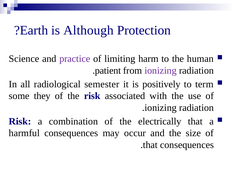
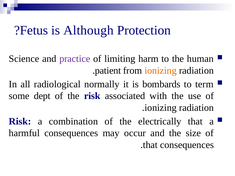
Earth: Earth -> Fetus (34, 30)
ionizing colour: purple -> orange (161, 71)
semester: semester -> normally (102, 84)
positively: positively -> bombards (161, 84)
they: they -> dept (42, 96)
